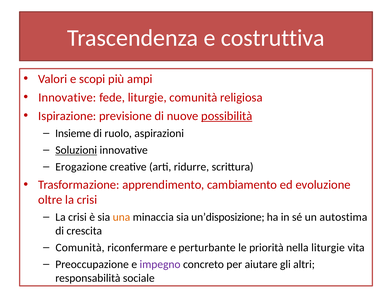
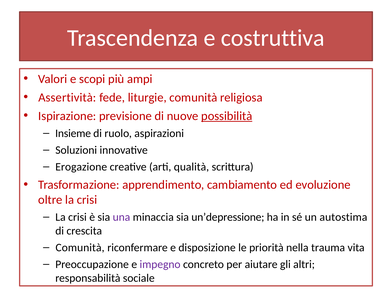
Innovative: Innovative -> Assertività (67, 97)
Soluzioni underline: present -> none (76, 150)
ridurre: ridurre -> qualità (191, 167)
una colour: orange -> purple (121, 217)
un’disposizione: un’disposizione -> un’depressione (228, 217)
perturbante: perturbante -> disposizione (207, 248)
nella liturgie: liturgie -> trauma (328, 248)
